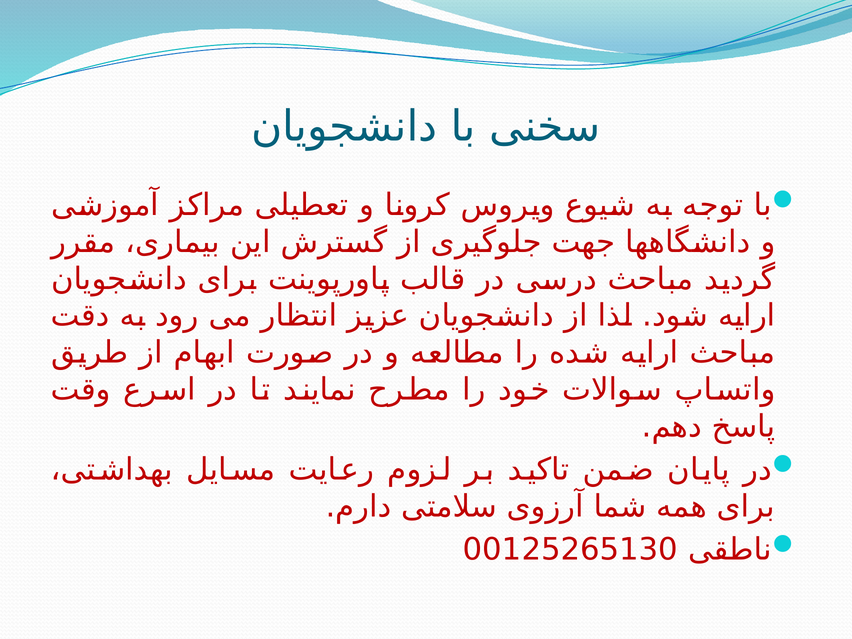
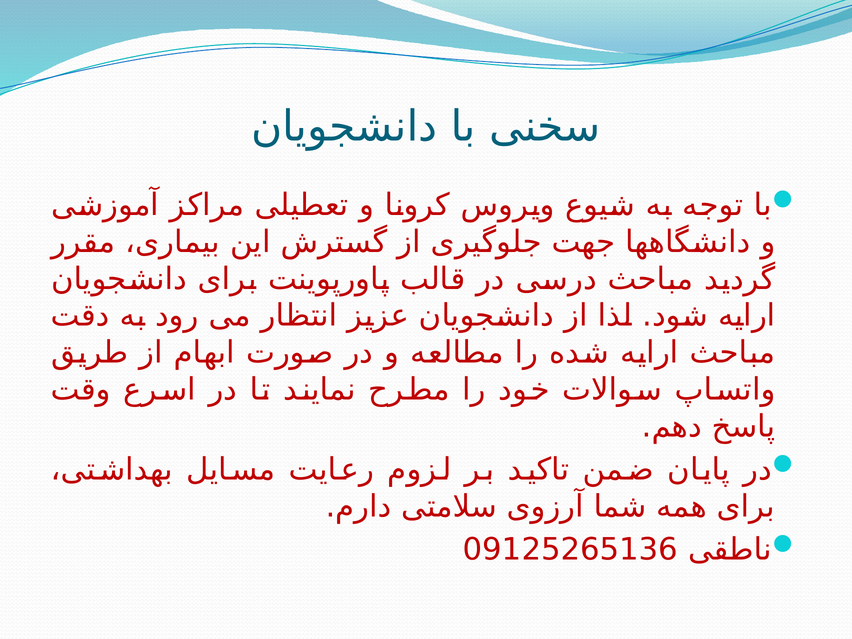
00125265130: 00125265130 -> 09125265136 (570, 549)
